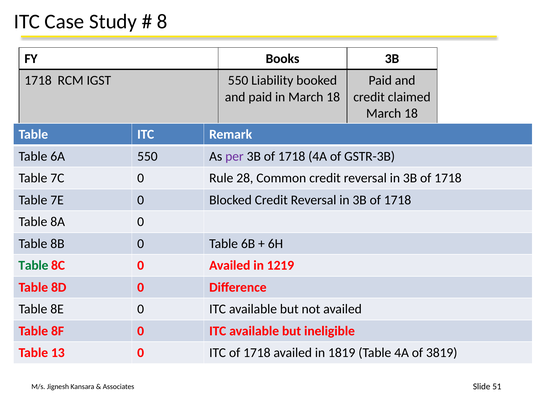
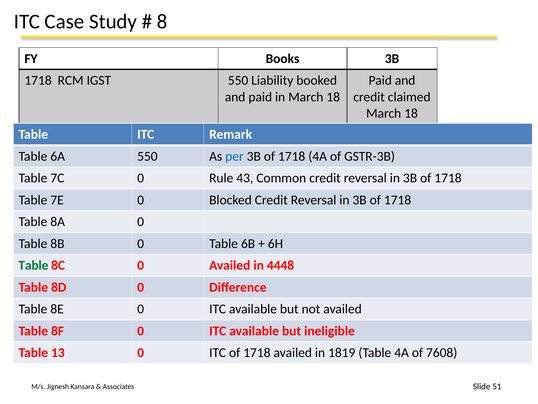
per colour: purple -> blue (234, 156)
28: 28 -> 43 (245, 178)
1219: 1219 -> 4448 (280, 265)
3819: 3819 -> 7608 (442, 352)
